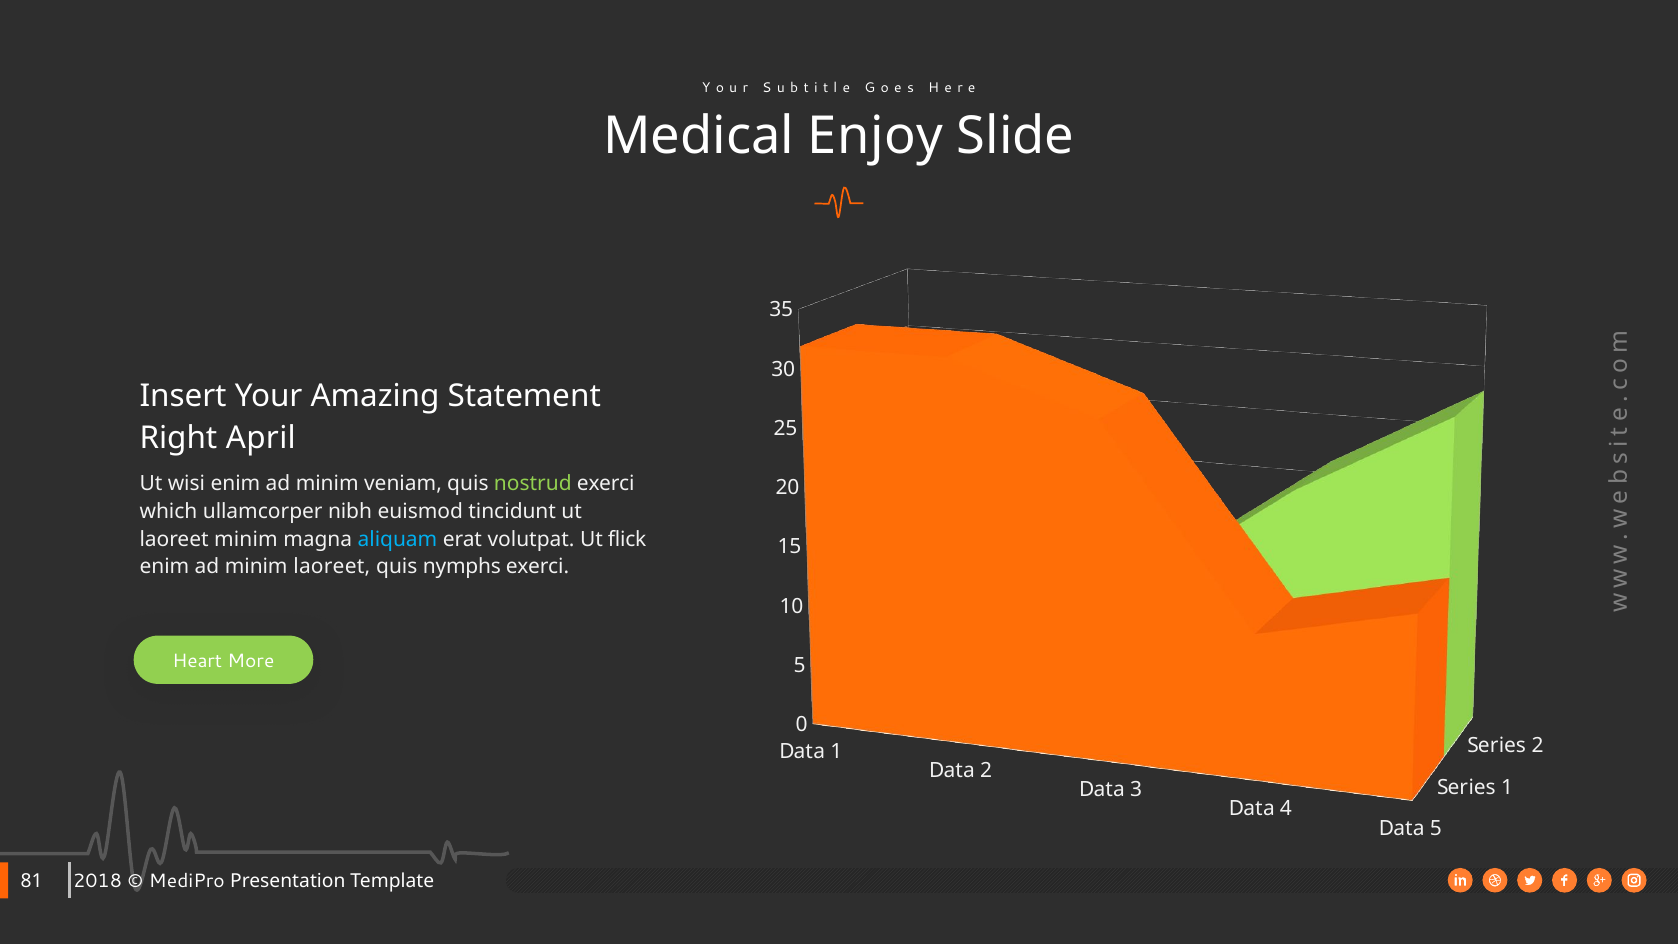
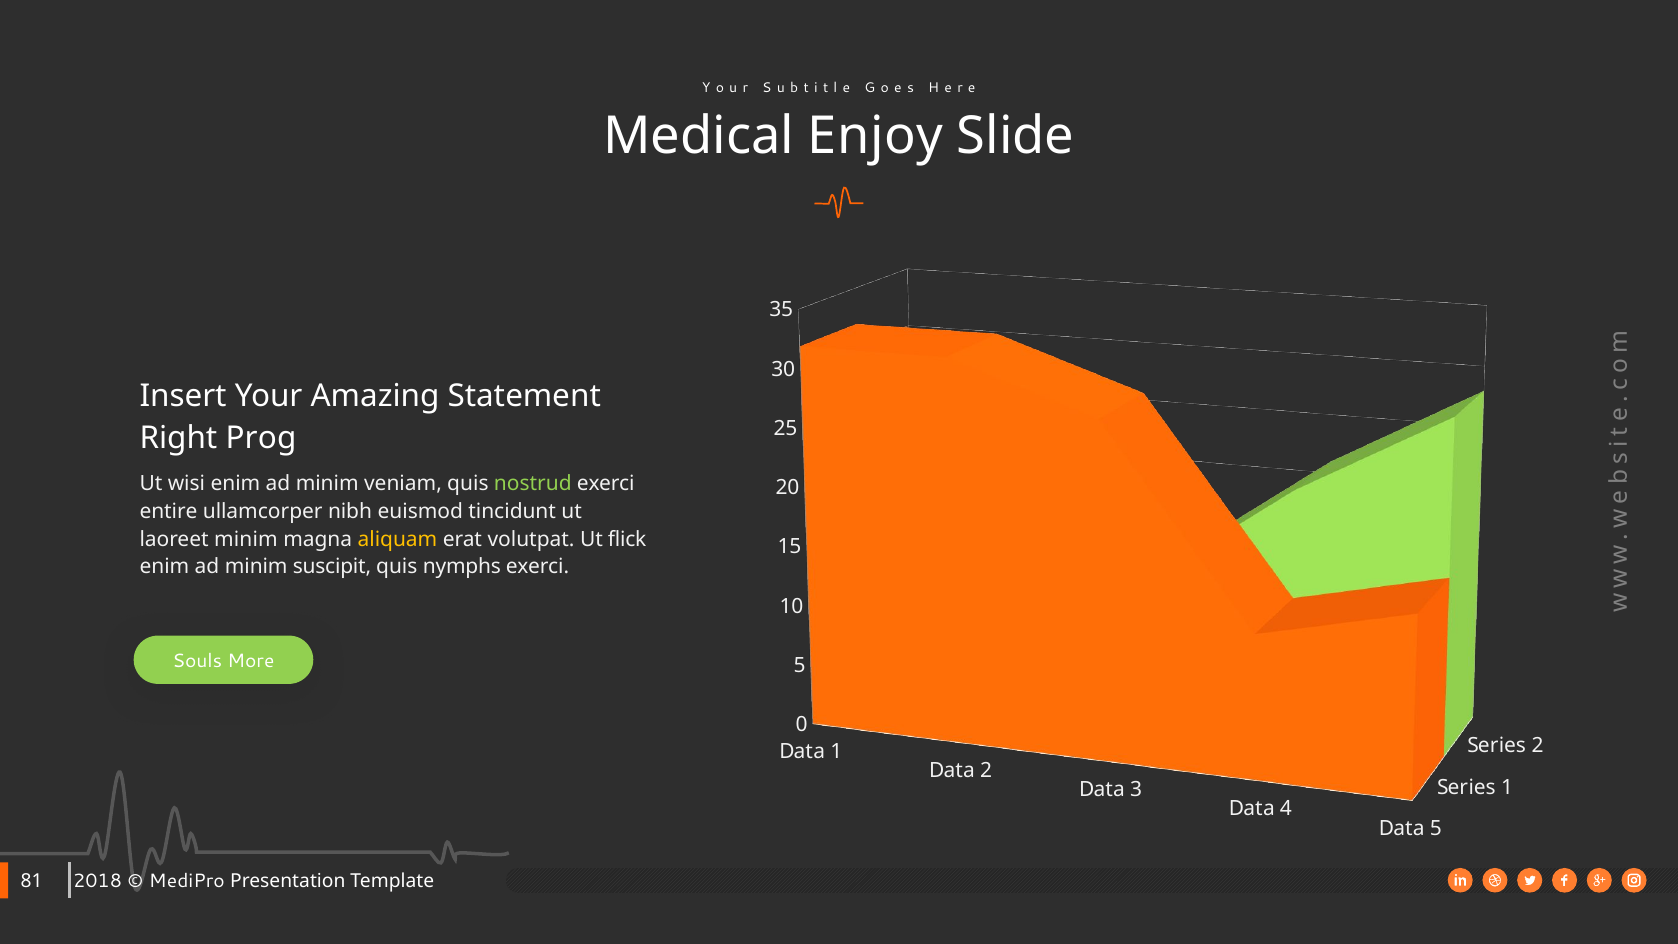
April: April -> Prog (261, 438)
which: which -> entire (169, 511)
aliquam colour: light blue -> yellow (397, 539)
minim laoreet: laoreet -> suscipit (332, 567)
Heart: Heart -> Souls (197, 661)
